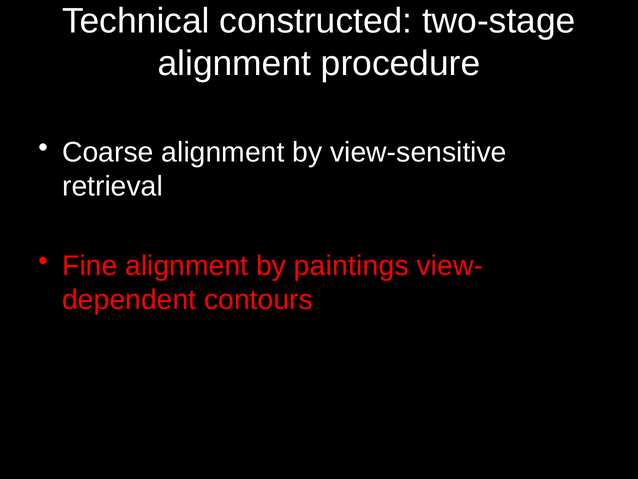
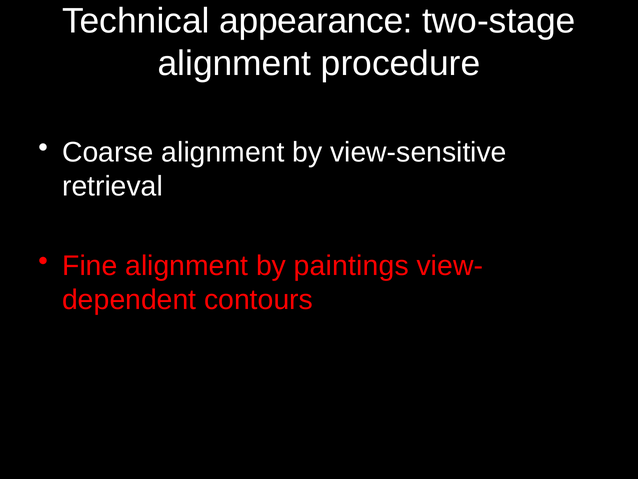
constructed: constructed -> appearance (316, 21)
